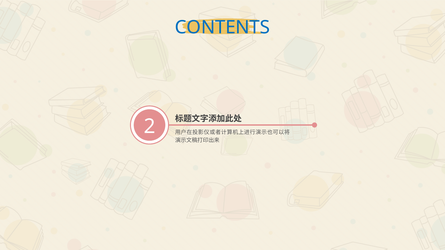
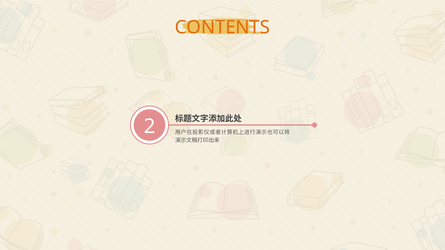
CONTENTS colour: blue -> orange (223, 28)
